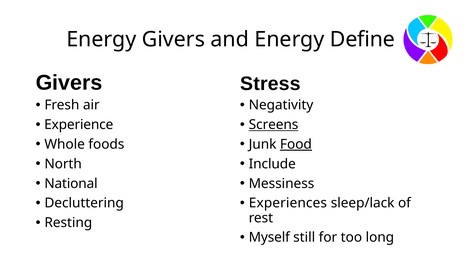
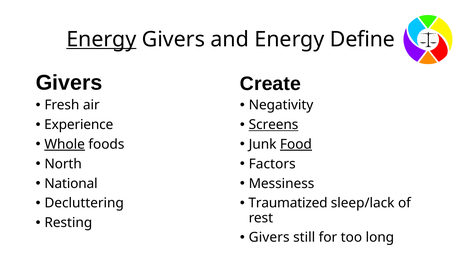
Energy underline: none -> present (101, 39)
Stress: Stress -> Create (270, 84)
Whole underline: none -> present (65, 144)
Include: Include -> Factors (272, 164)
Experiences: Experiences -> Traumatized (288, 203)
Myself: Myself -> Givers (269, 237)
